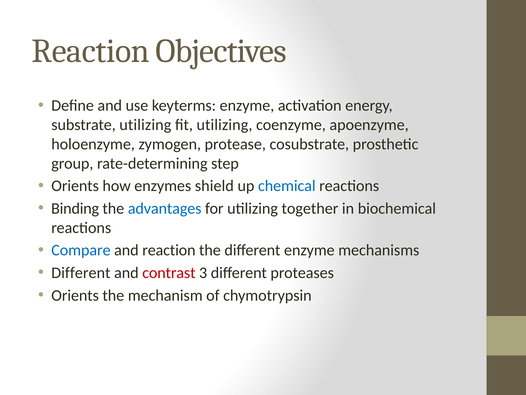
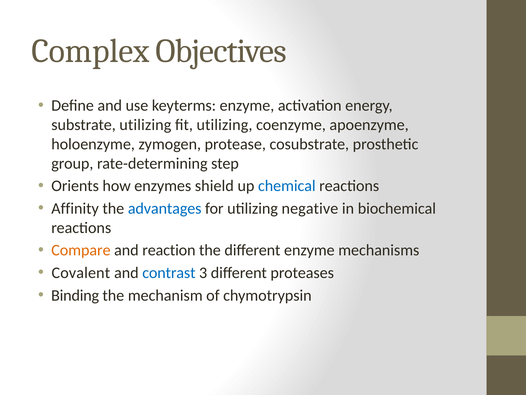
Reaction: Reaction -> Complex (90, 51)
Binding: Binding -> Affinity (75, 208)
together: together -> negative (310, 208)
Compare colour: blue -> orange (81, 250)
Different: Different -> Covalent (81, 273)
contrast colour: red -> blue (169, 273)
Orients: Orients -> Binding (75, 295)
